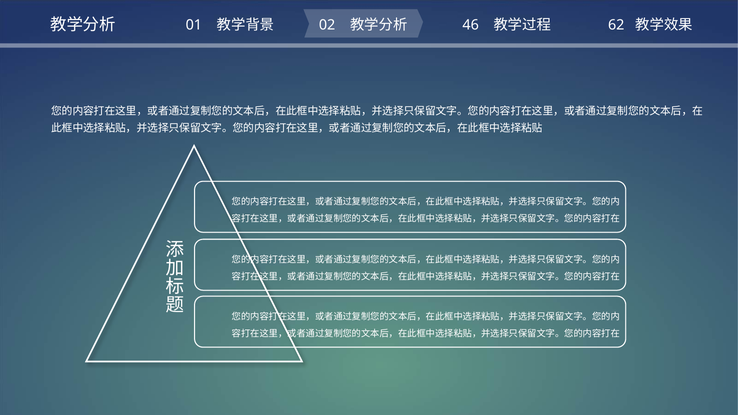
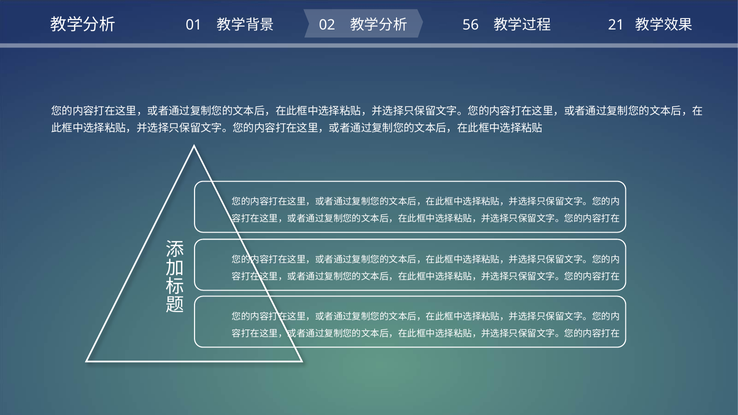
46: 46 -> 56 (471, 25)
62: 62 -> 21 (616, 25)
